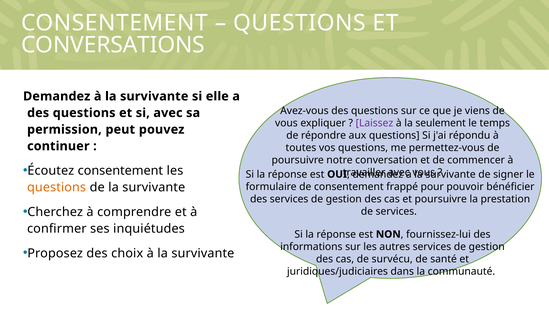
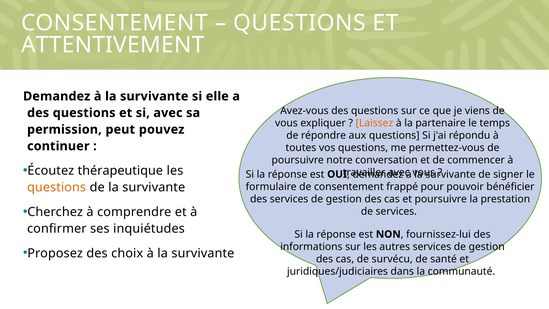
CONVERSATIONS: CONVERSATIONS -> ATTENTIVEMENT (113, 45)
Laissez colour: purple -> orange (374, 123)
seulement: seulement -> partenaire (441, 123)
Écoutez consentement: consentement -> thérapeutique (120, 171)
